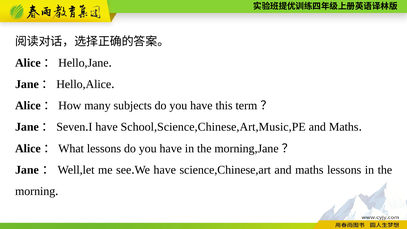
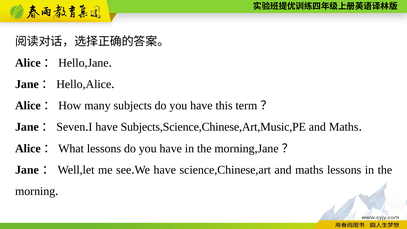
School,Science,Chinese,Art,Music,PE: School,Science,Chinese,Art,Music,PE -> Subjects,Science,Chinese,Art,Music,PE (213, 127)
